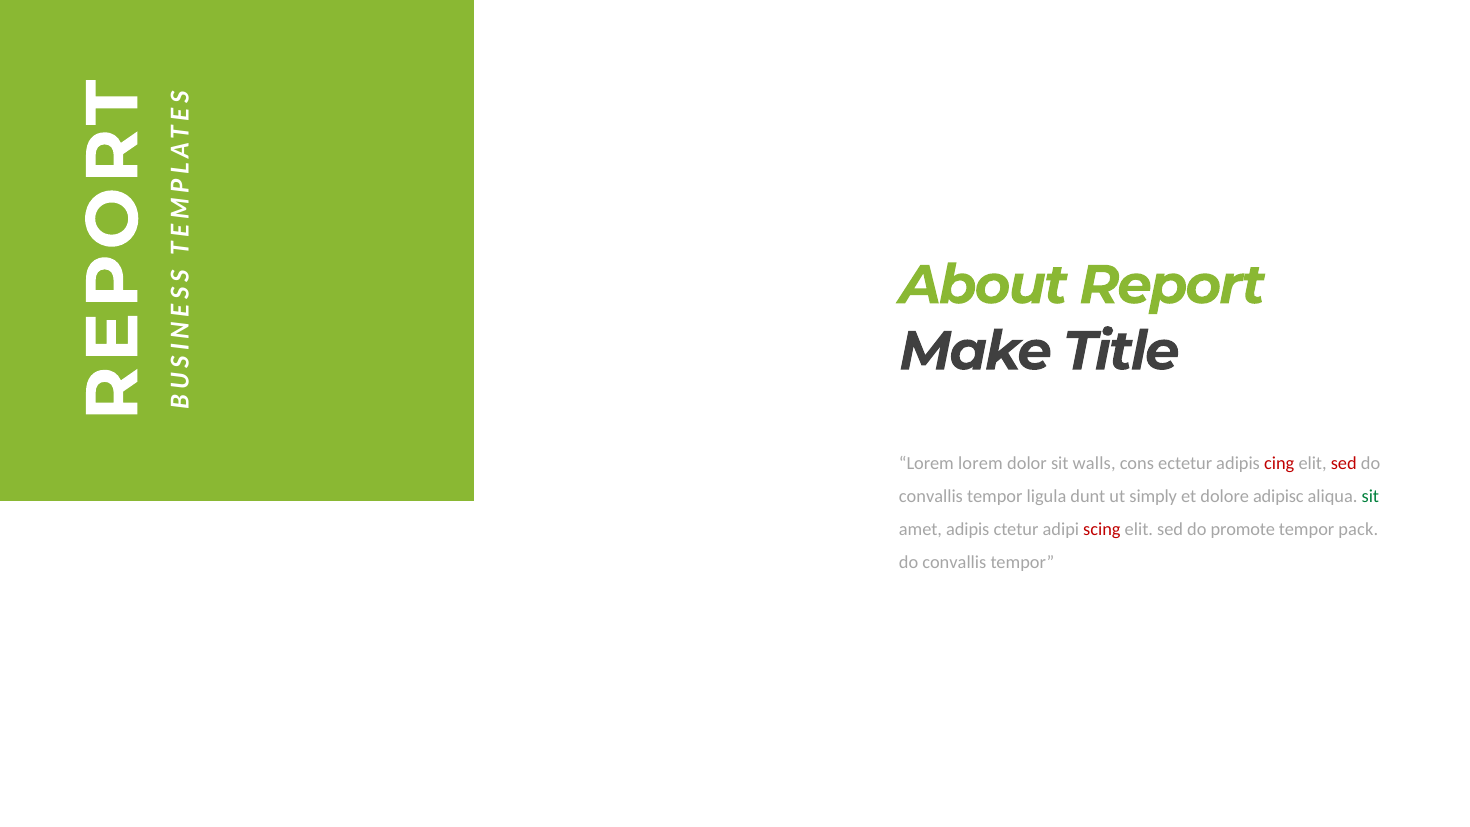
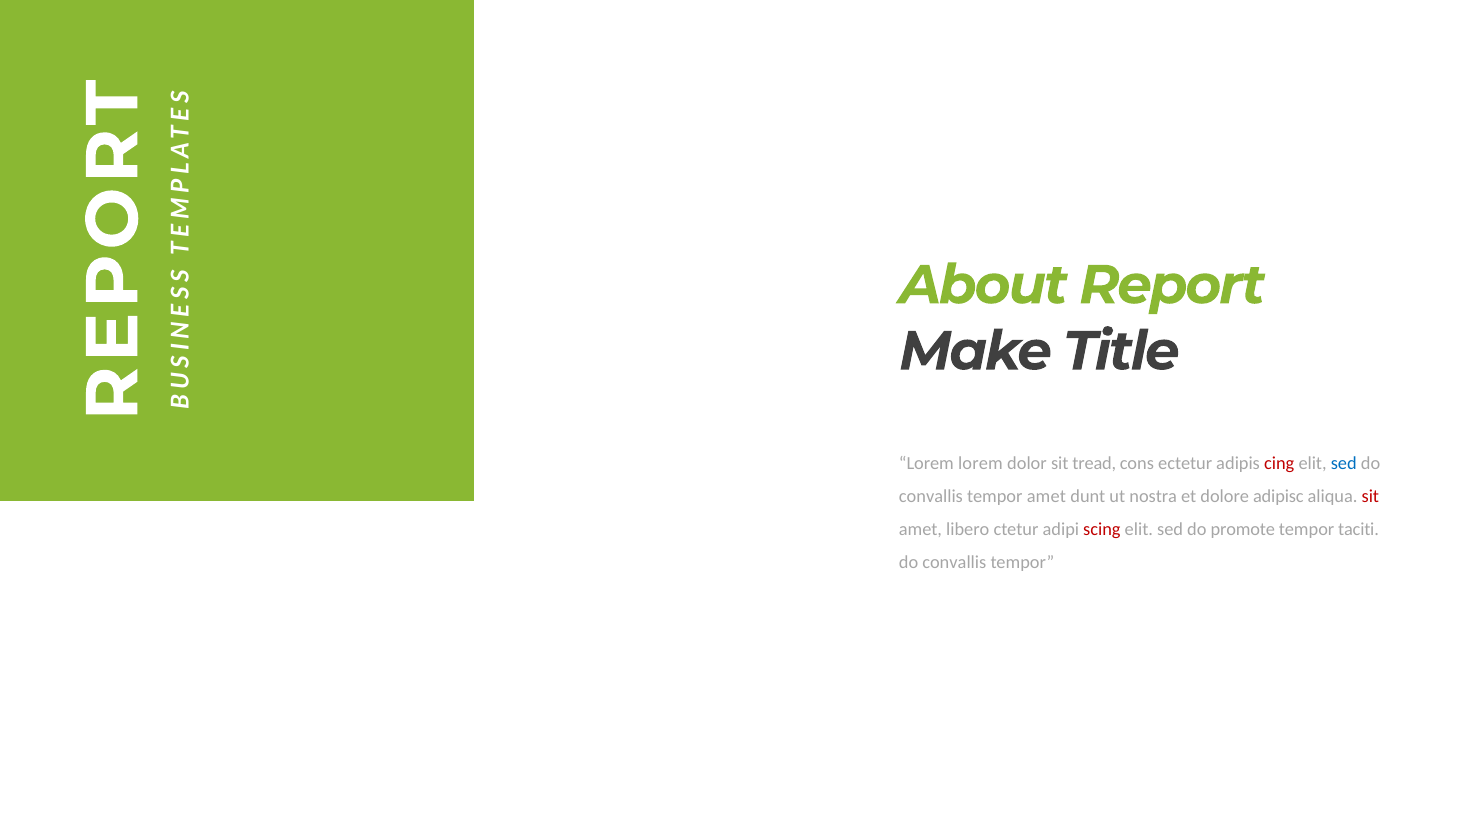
walls: walls -> tread (1094, 463)
sed colour: red -> blue (1344, 463)
tempor ligula: ligula -> amet (1046, 496)
simply: simply -> nostra (1153, 496)
sit colour: green -> red (1370, 496)
amet adipis: adipis -> libero (968, 529)
pack: pack -> taciti (1359, 529)
